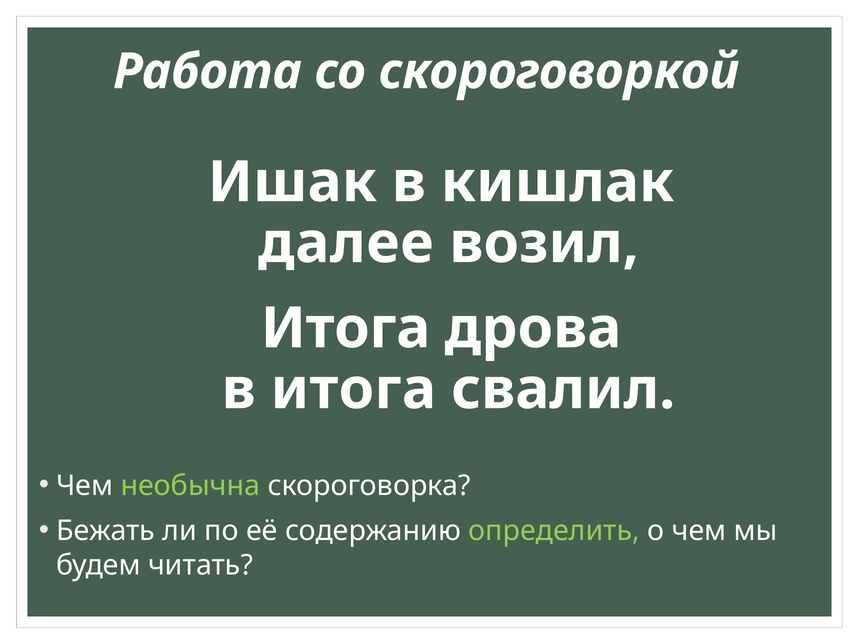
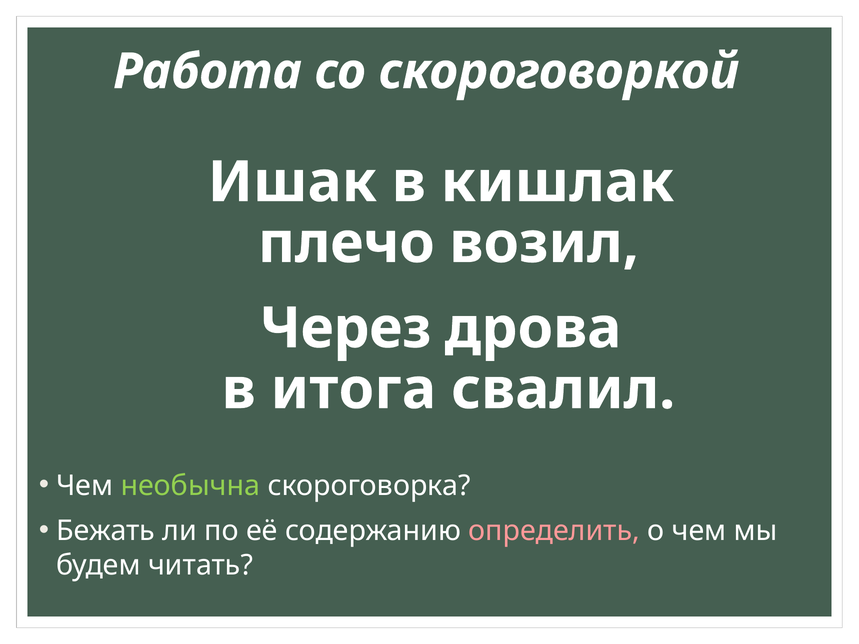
далее: далее -> плечо (346, 243)
Итога: Итога -> Через (346, 328)
определить colour: light green -> pink (554, 531)
